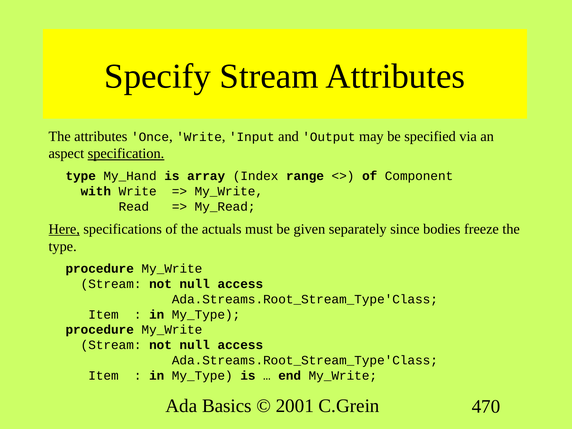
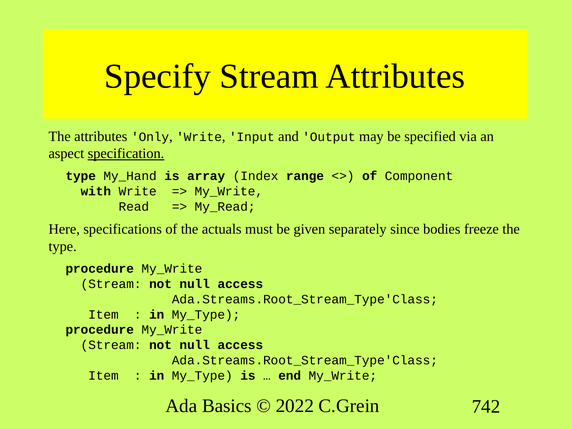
Once: Once -> Only (150, 137)
Here underline: present -> none (64, 229)
2001: 2001 -> 2022 (295, 406)
470: 470 -> 742 (486, 407)
